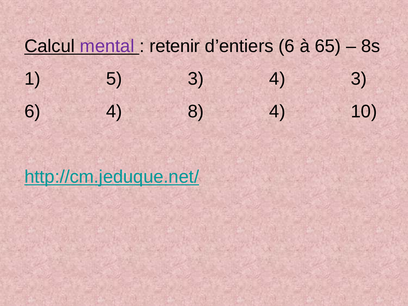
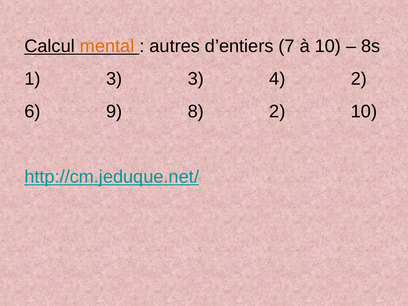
mental colour: purple -> orange (107, 46)
retenir: retenir -> autres (175, 46)
d’entiers 6: 6 -> 7 (287, 46)
à 65: 65 -> 10 (328, 46)
1 5: 5 -> 3 (114, 79)
4 3: 3 -> 2 (359, 79)
6 4: 4 -> 9 (114, 112)
8 4: 4 -> 2 (277, 112)
